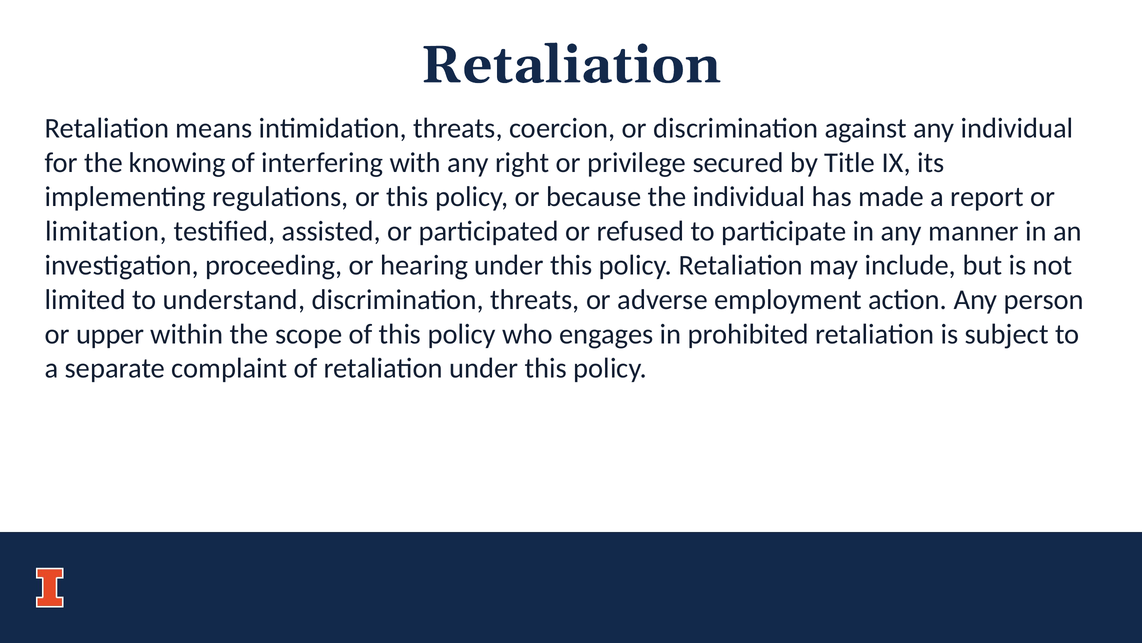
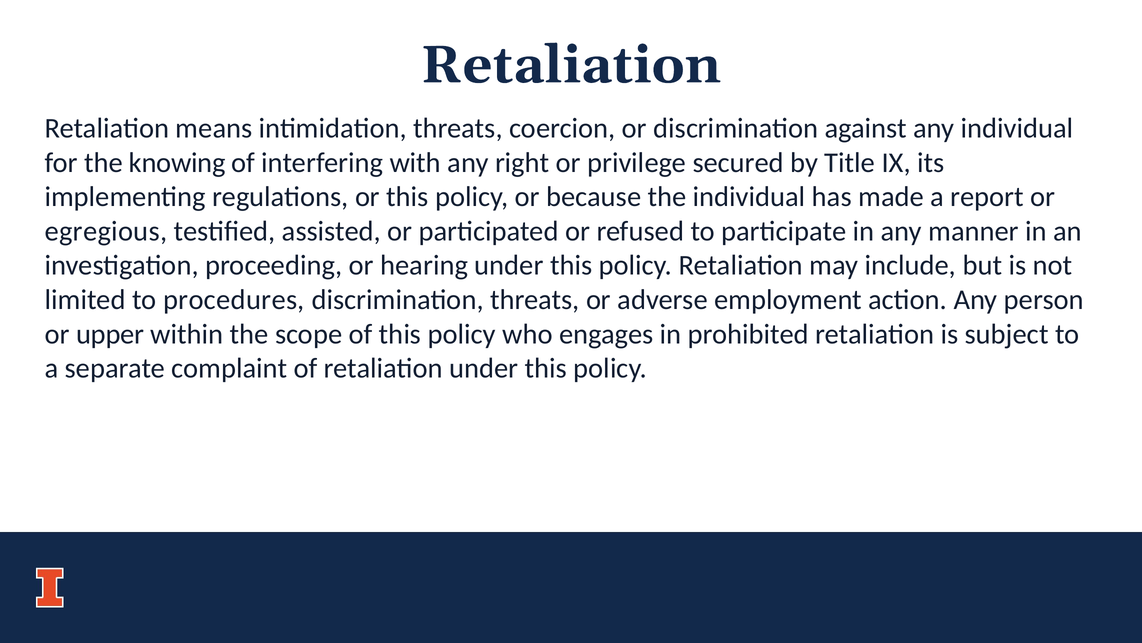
limitation: limitation -> egregious (106, 231)
understand: understand -> procedures (234, 300)
